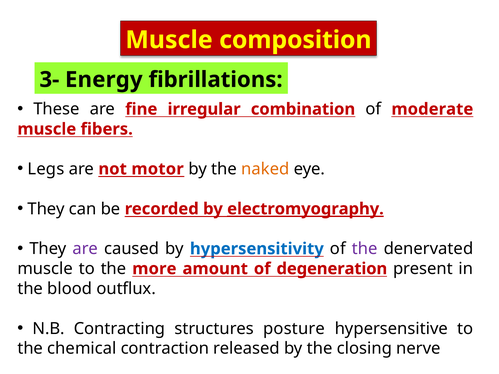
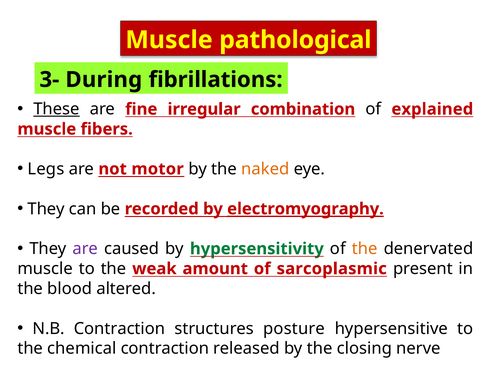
composition: composition -> pathological (295, 40)
Energy: Energy -> During (104, 80)
These underline: none -> present (56, 109)
moderate: moderate -> explained (432, 109)
hypersensitivity colour: blue -> green (257, 249)
the colour: purple -> orange (365, 249)
more: more -> weak (154, 269)
degeneration: degeneration -> sarcoplasmic (332, 269)
outflux: outflux -> altered (126, 289)
N.B Contracting: Contracting -> Contraction (120, 329)
